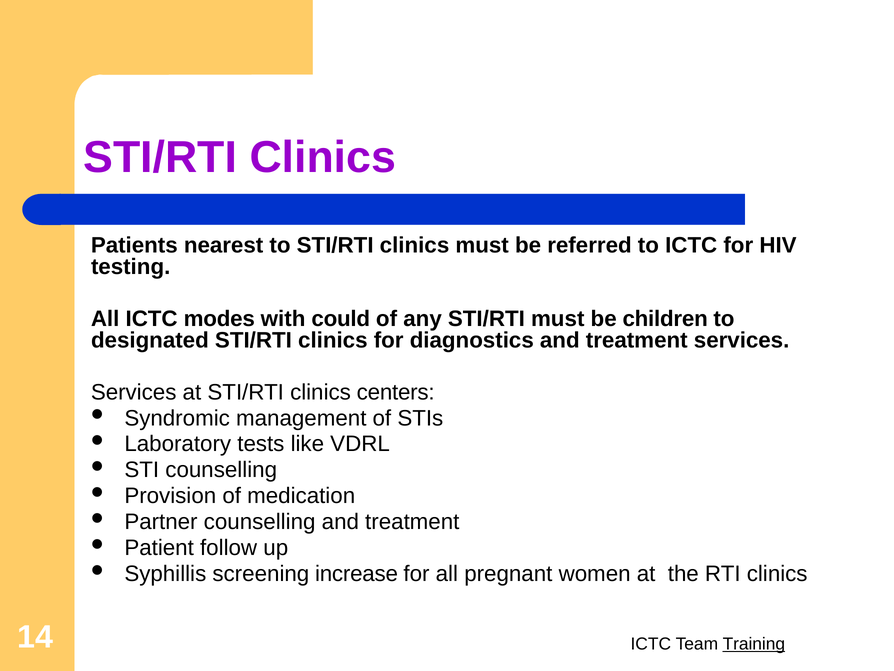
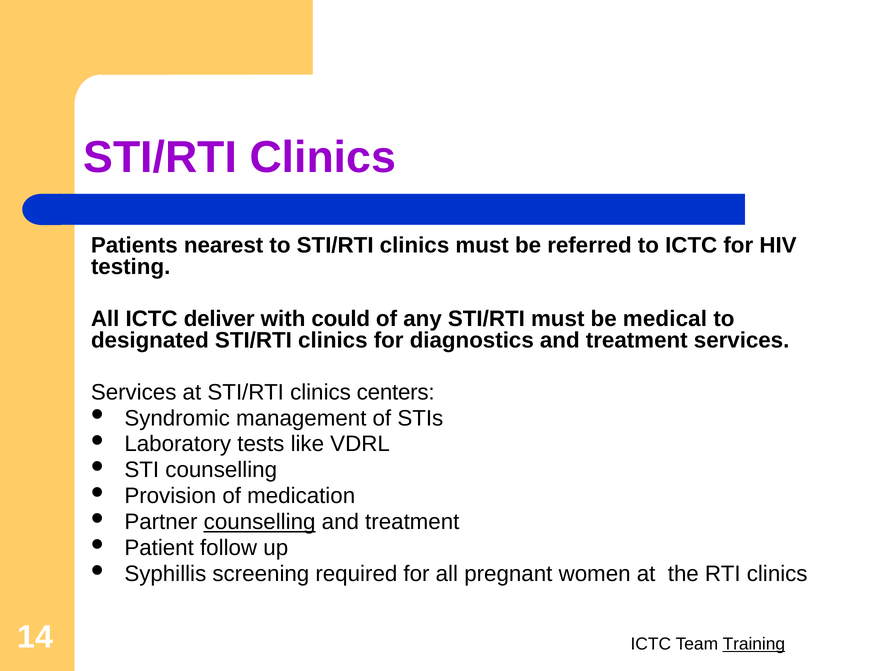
modes: modes -> deliver (219, 319)
children: children -> medical (665, 319)
counselling underline: none -> present (260, 522)
increase: increase -> required (356, 573)
